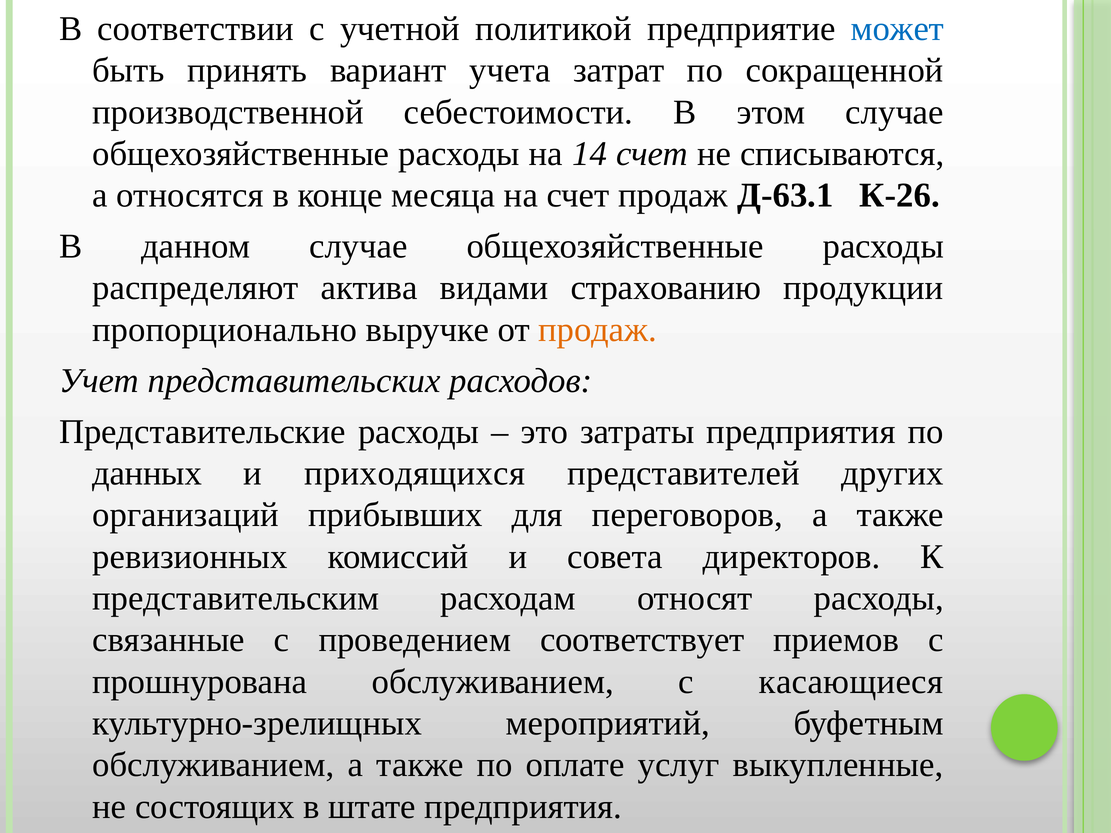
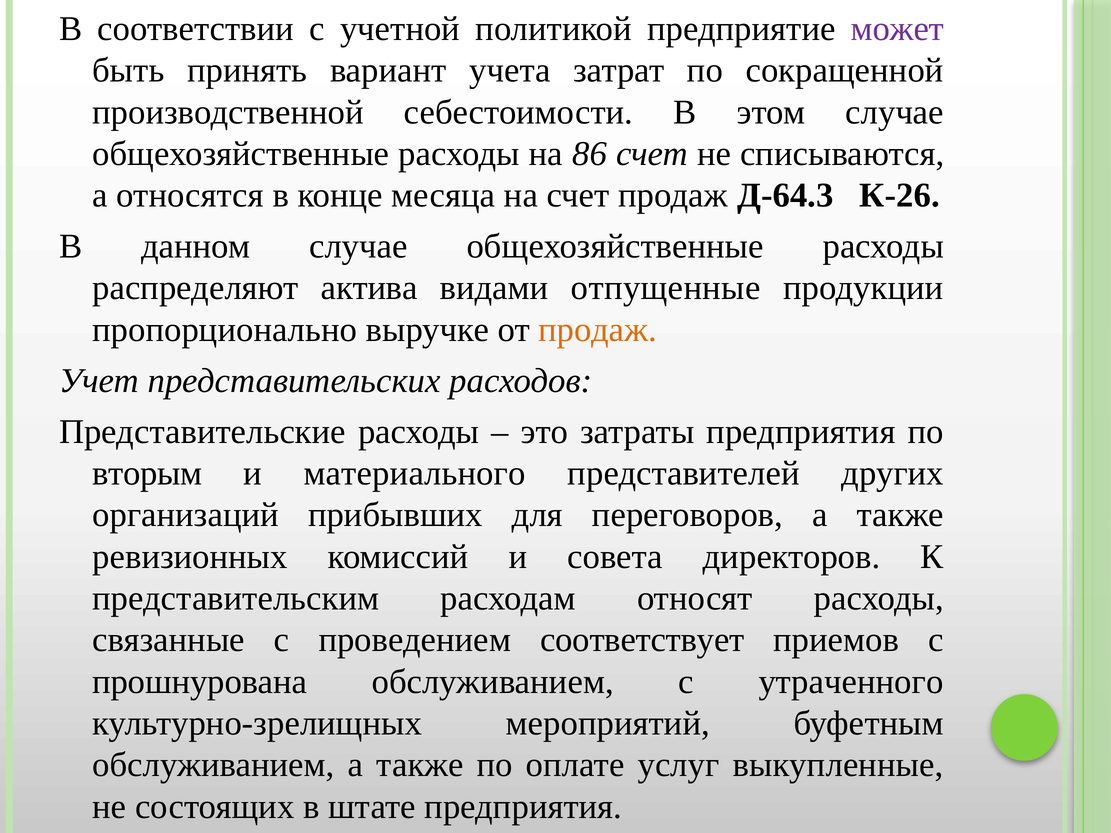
может colour: blue -> purple (897, 29)
14: 14 -> 86 (590, 154)
Д-63.1: Д-63.1 -> Д-64.3 (785, 195)
страхованию: страхованию -> отпущенные (666, 288)
данных: данных -> вторым (147, 473)
приходящихся: приходящихся -> материального (415, 473)
касающиеся: касающиеся -> утраченного (851, 682)
